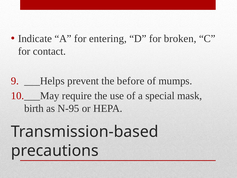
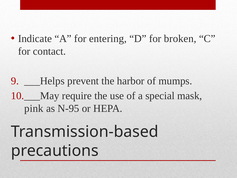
before: before -> harbor (131, 81)
birth: birth -> pink (34, 108)
